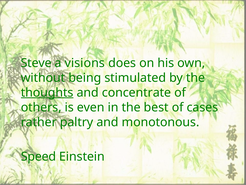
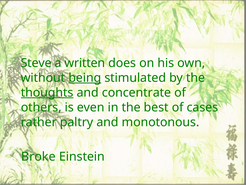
visions: visions -> written (85, 63)
being underline: none -> present (85, 78)
Speed: Speed -> Broke (38, 156)
